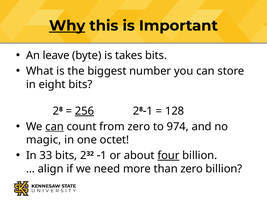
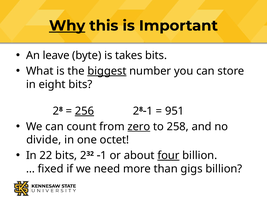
biggest underline: none -> present (107, 71)
128: 128 -> 951 (175, 111)
can underline: present -> none (55, 127)
zero underline: none -> present (139, 127)
974: 974 -> 258 (178, 127)
magic: magic -> divide (44, 140)
33: 33 -> 22 (46, 156)
align: align -> fixed (51, 169)
than zero: zero -> gigs (192, 169)
